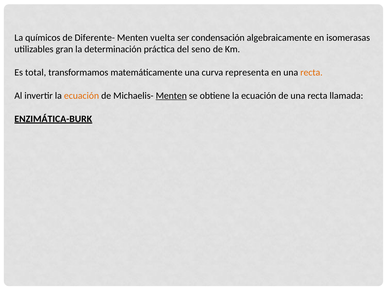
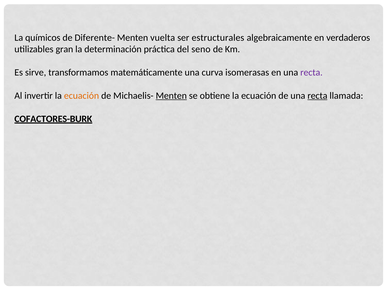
condensación: condensación -> estructurales (218, 38)
isomerasas: isomerasas -> verdaderos (348, 38)
total: total -> sirve (36, 73)
representa: representa -> isomerasas (247, 73)
recta colour: orange -> purple (311, 73)
recta underline: none -> present (317, 96)
ENZIMÁTICA-BURK: ENZIMÁTICA-BURK -> COFACTORES-BURK (53, 119)
